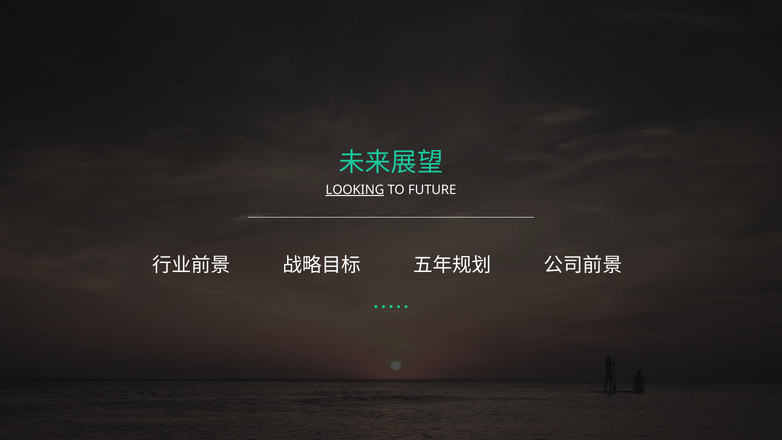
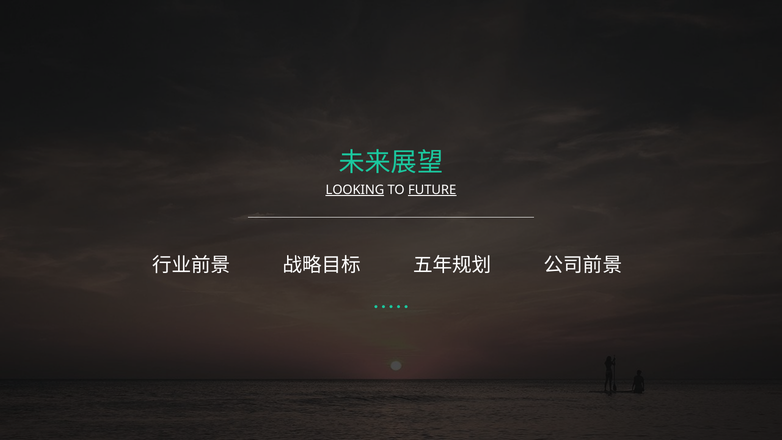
FUTURE underline: none -> present (432, 190)
